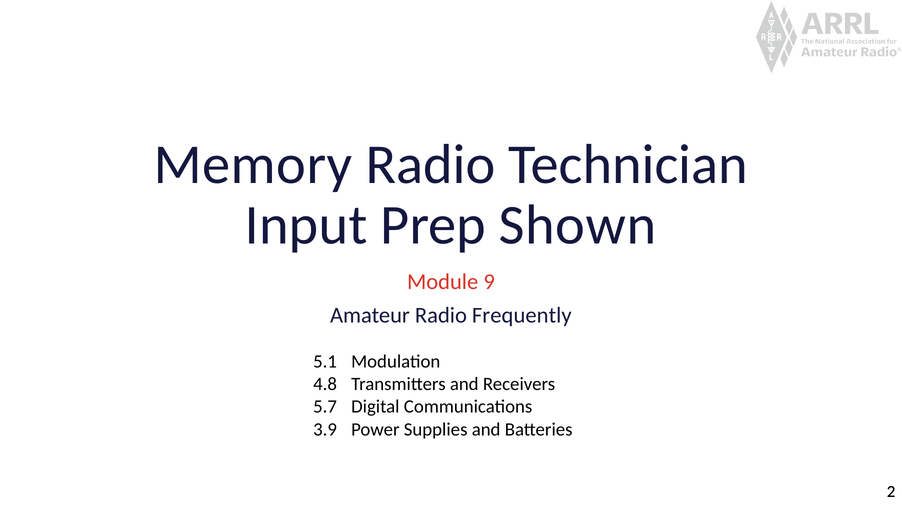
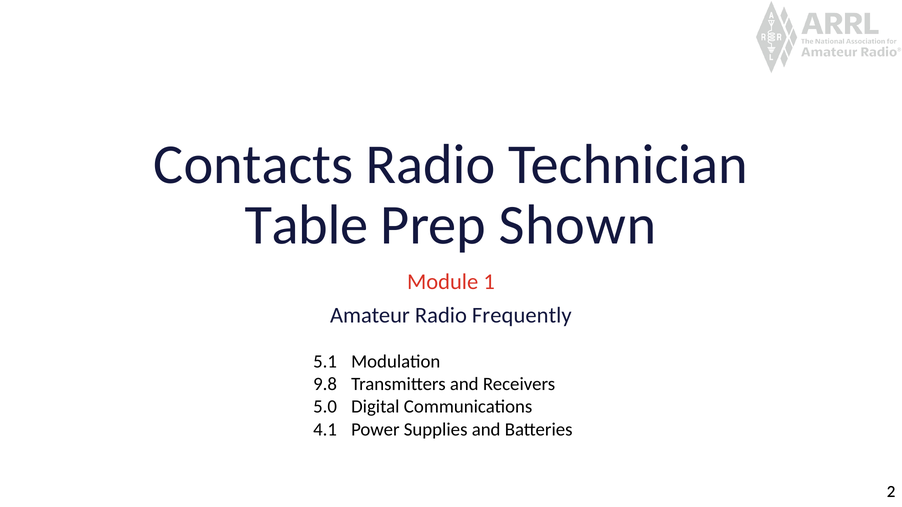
Memory: Memory -> Contacts (253, 165)
Input: Input -> Table (306, 225)
9: 9 -> 1 (489, 282)
4.8: 4.8 -> 9.8 (325, 385)
5.7: 5.7 -> 5.0 (325, 407)
3.9: 3.9 -> 4.1 (325, 430)
